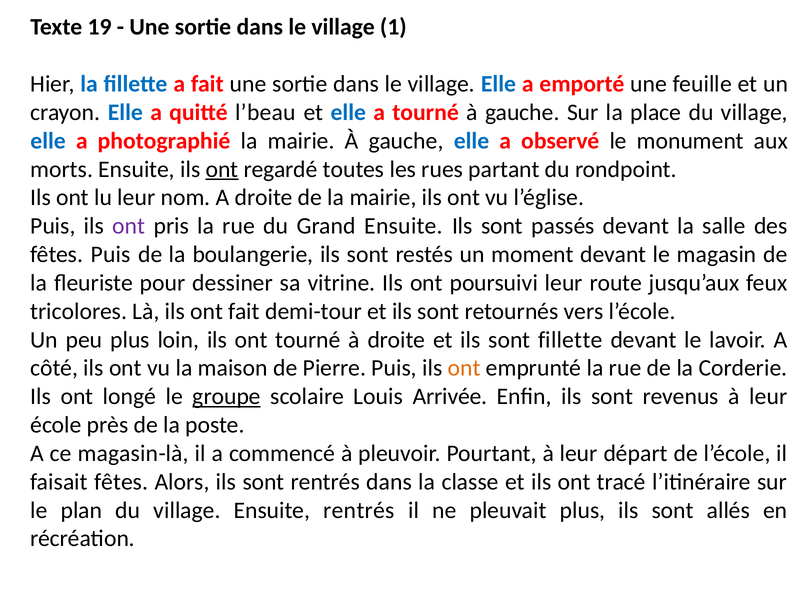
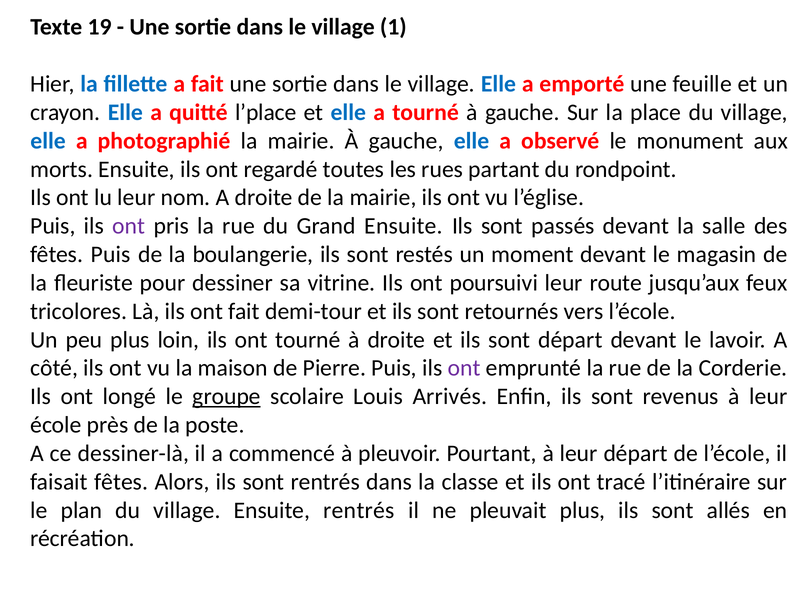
l’beau: l’beau -> l’place (266, 112)
ont underline: present -> none (222, 169)
sont fillette: fillette -> départ (570, 340)
ont colour: orange -> purple (464, 368)
Arrivée: Arrivée -> Arrivés (450, 397)
magasin-là: magasin-là -> dessiner-là (133, 453)
